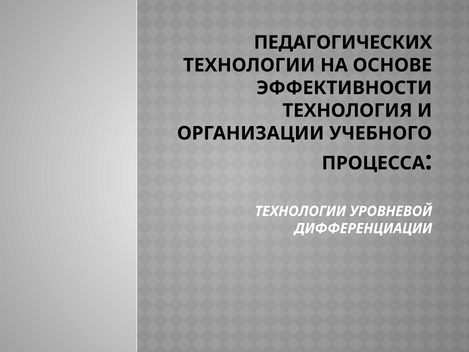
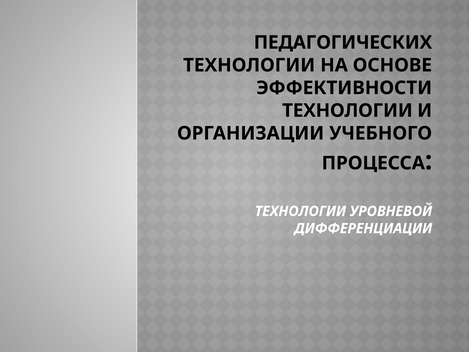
ТЕХНОЛОГИЯ: ТЕХНОЛОГИЯ -> ТЕХНОЛОГИИ (347, 110)
